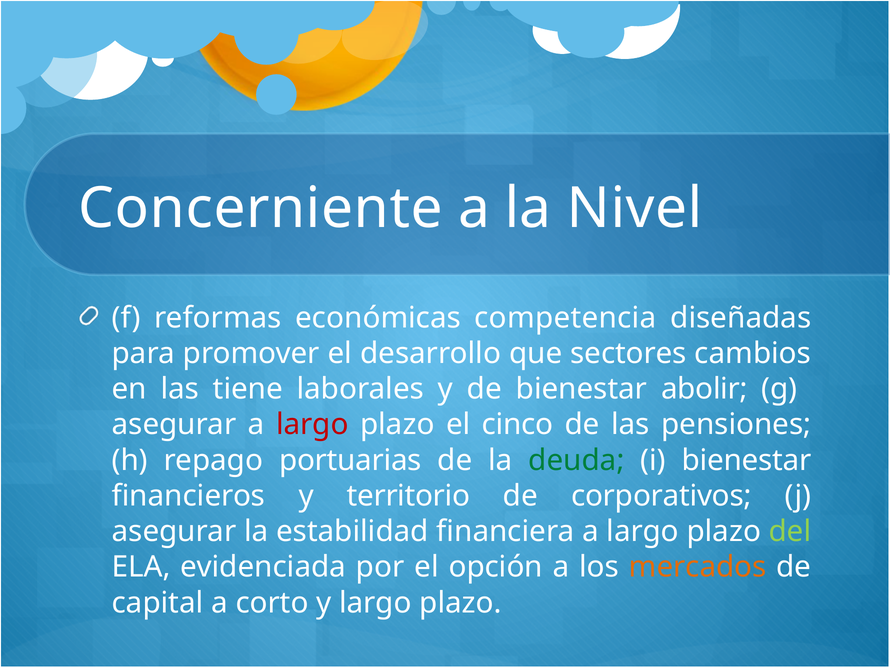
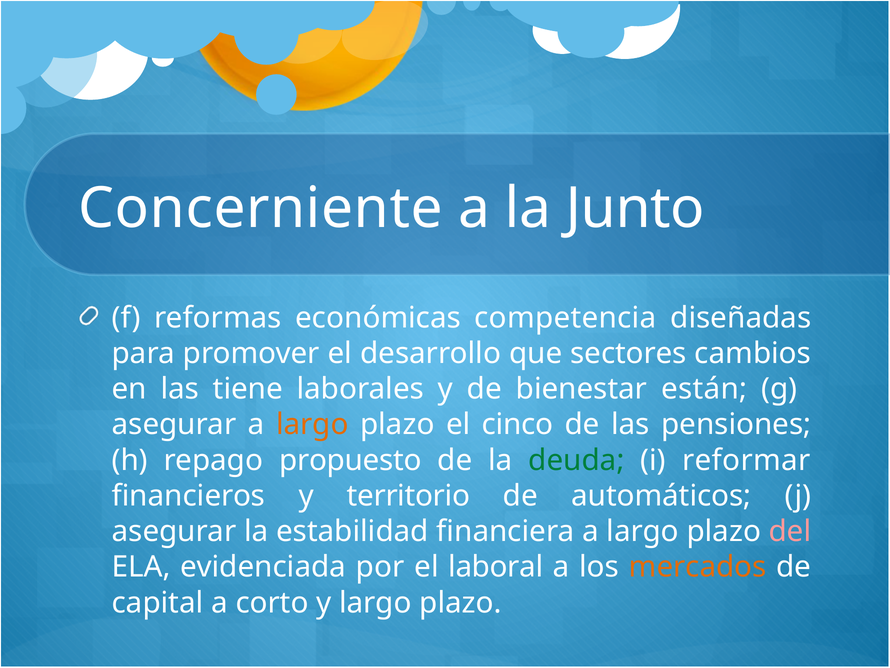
Nivel: Nivel -> Junto (635, 208)
abolir: abolir -> están (704, 389)
largo colour: red -> orange (312, 424)
portuarias: portuarias -> propuesto (350, 460)
i bienestar: bienestar -> reformar (746, 460)
corporativos: corporativos -> automáticos (661, 496)
del colour: light green -> pink (790, 531)
opción: opción -> laboral (496, 567)
